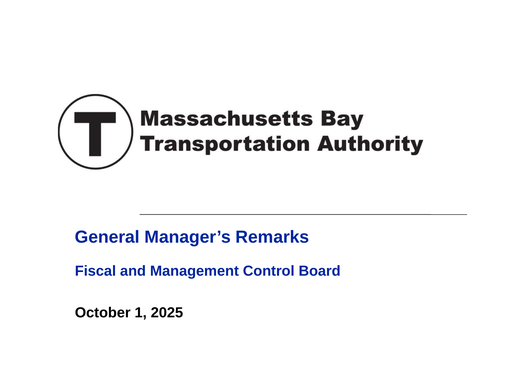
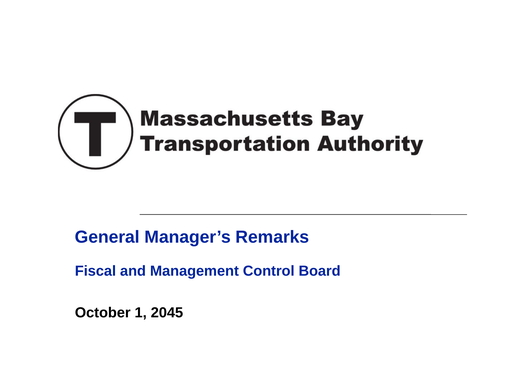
2025: 2025 -> 2045 (167, 313)
